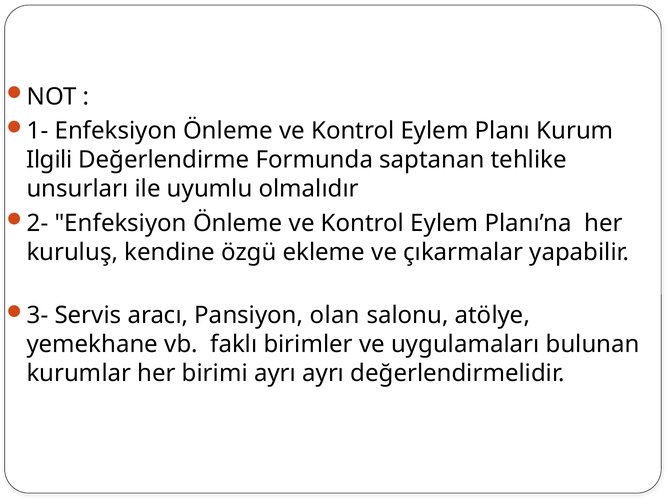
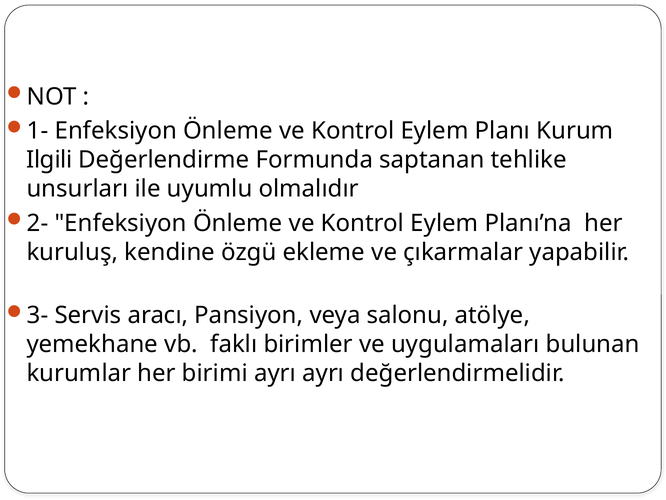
olan: olan -> veya (335, 315)
